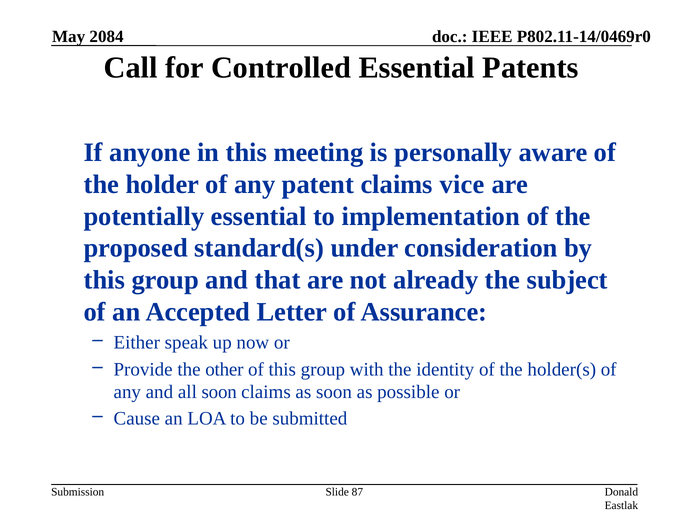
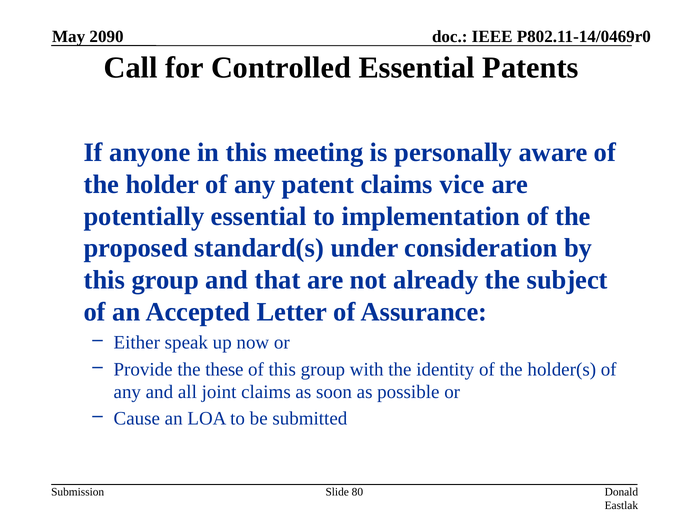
2084: 2084 -> 2090 (107, 36)
other: other -> these (224, 369)
all soon: soon -> joint (219, 392)
87: 87 -> 80 (357, 491)
